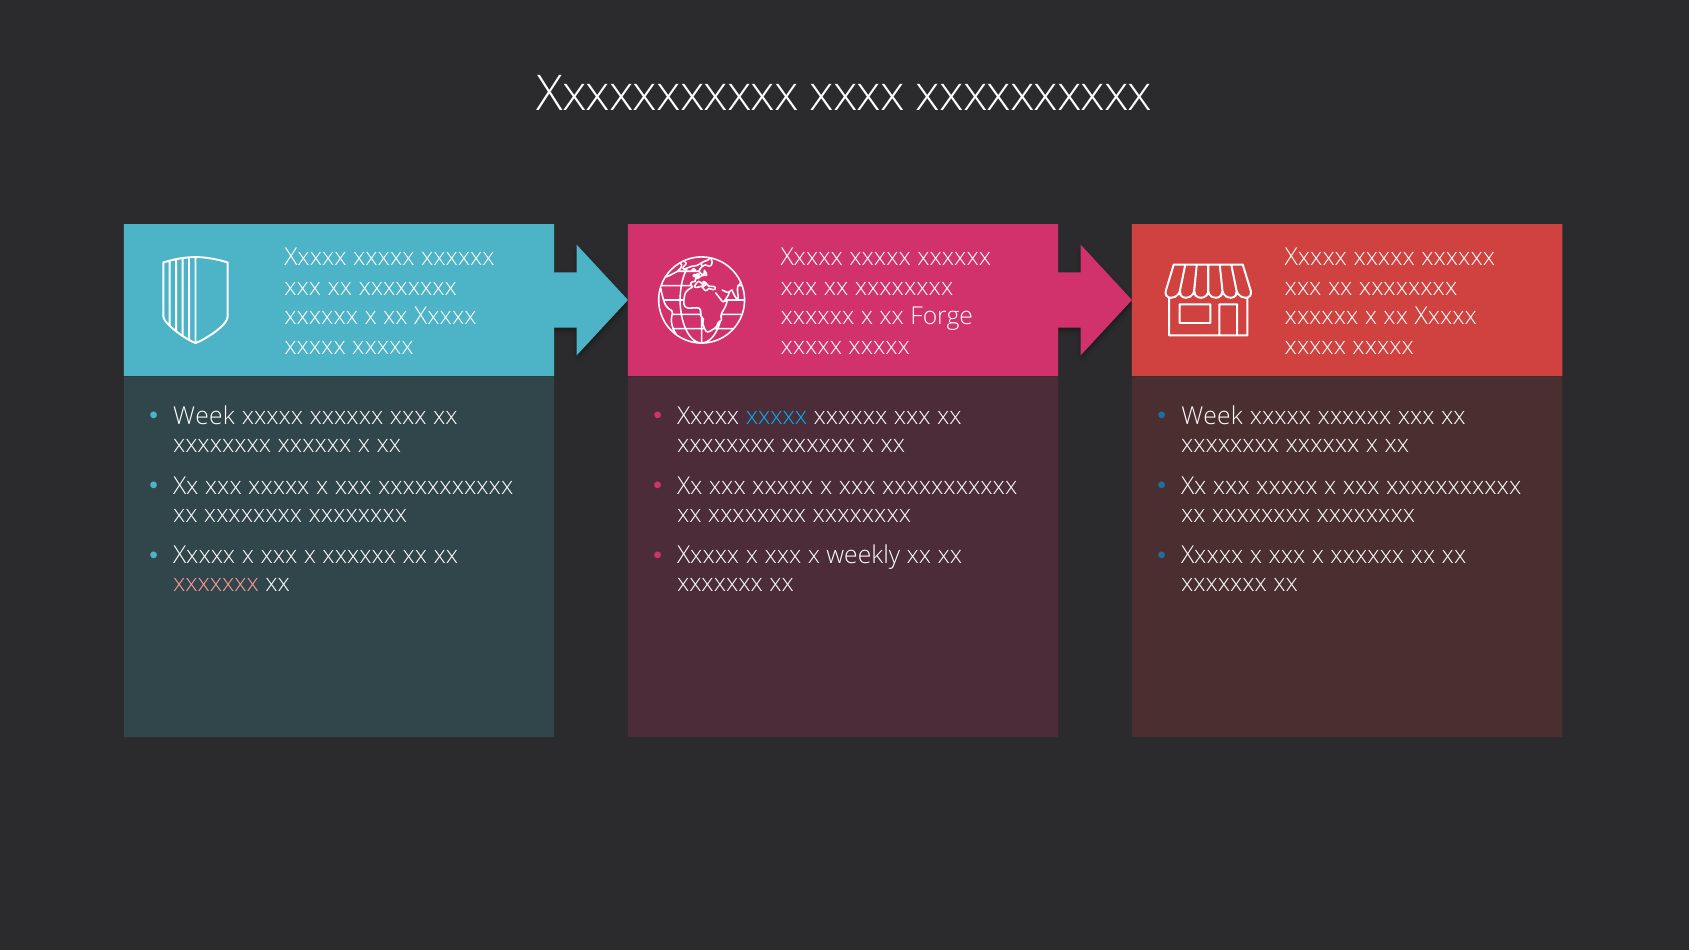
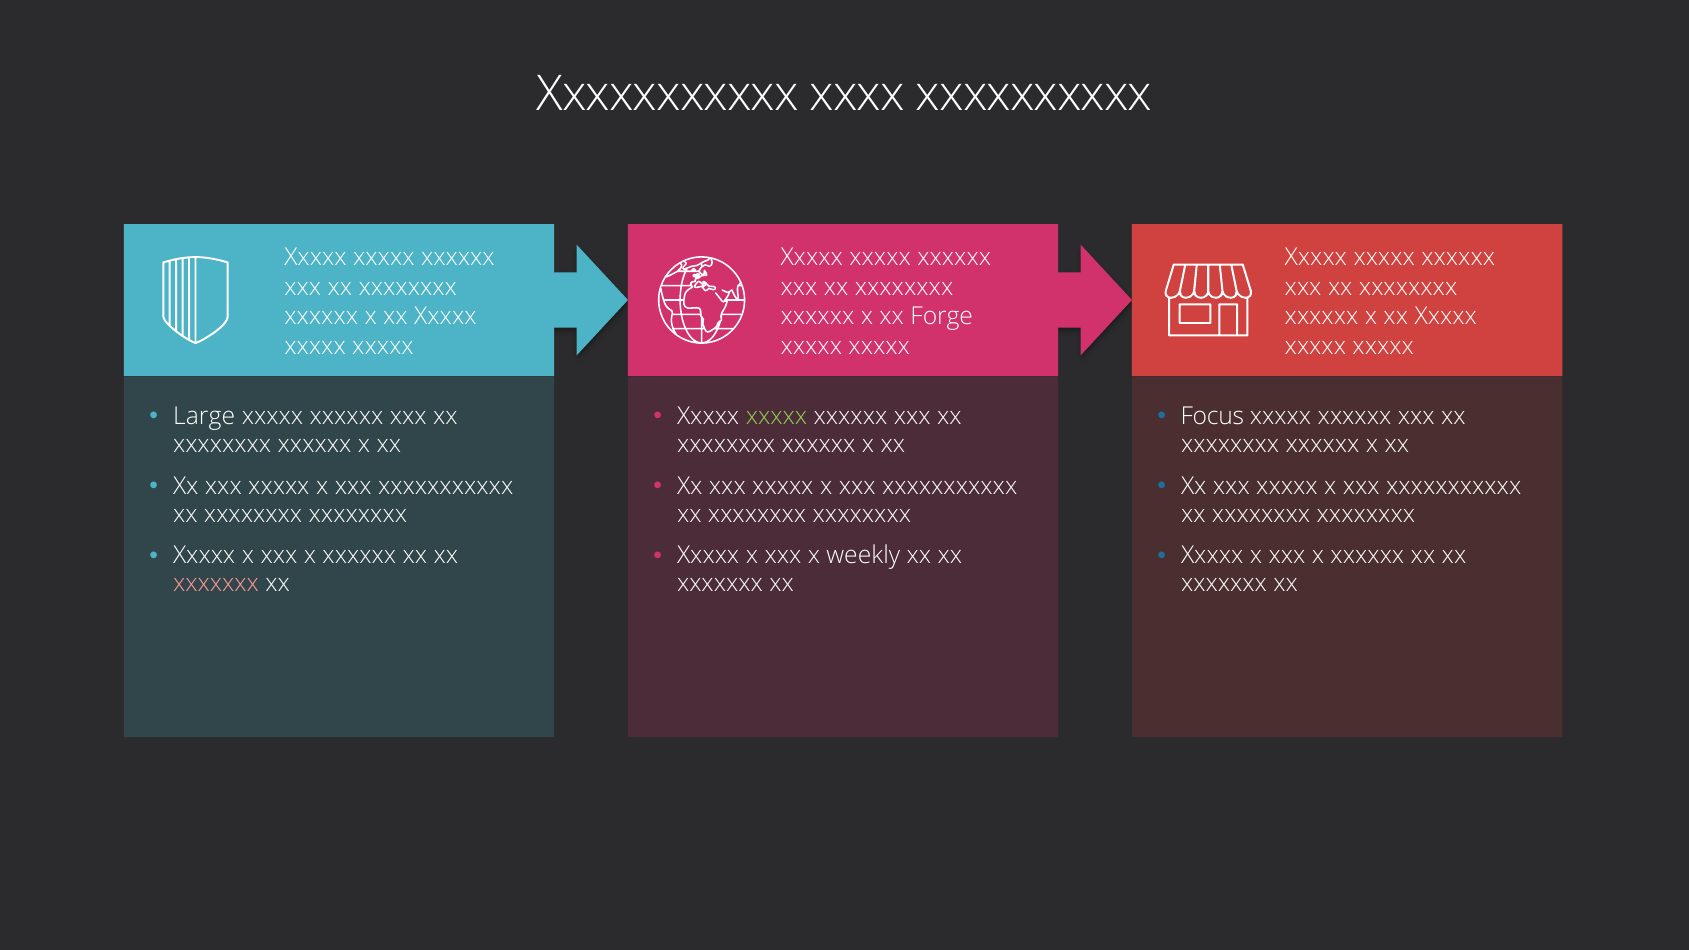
Week: Week -> Large (204, 417)
xxxxx colour: light blue -> light green (776, 417)
Week: Week -> Focus (1212, 417)
